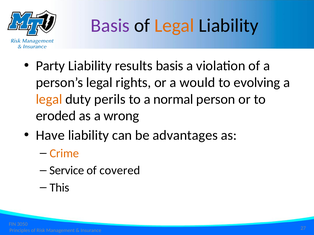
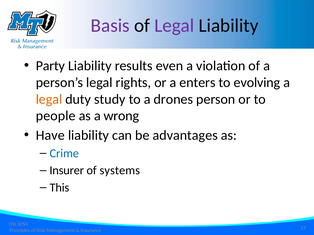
Legal colour: orange -> purple (174, 26)
results basis: basis -> even (170, 66)
would: would -> enters (198, 83)
perils: perils -> study (110, 99)
normal: normal -> drones (173, 99)
eroded: eroded -> people (56, 116)
Crime colour: orange -> blue (64, 154)
Service: Service -> Insurer (67, 171)
covered: covered -> systems (120, 171)
